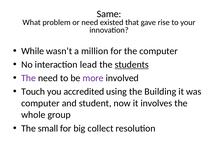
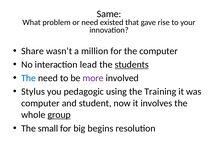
While: While -> Share (33, 51)
The colour: purple -> blue (29, 78)
Touch: Touch -> Stylus (33, 92)
accredited: accredited -> pedagogic (84, 92)
Building: Building -> Training (160, 92)
group underline: none -> present (59, 115)
collect: collect -> begins (100, 129)
